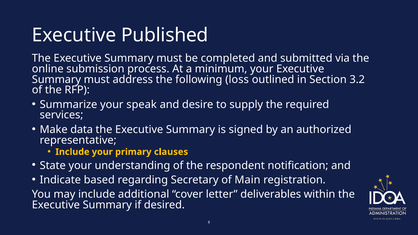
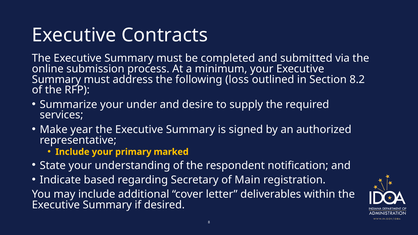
Published: Published -> Contracts (165, 35)
3.2: 3.2 -> 8.2 (357, 79)
speak: speak -> under (142, 105)
data: data -> year (82, 130)
clauses: clauses -> marked (171, 152)
